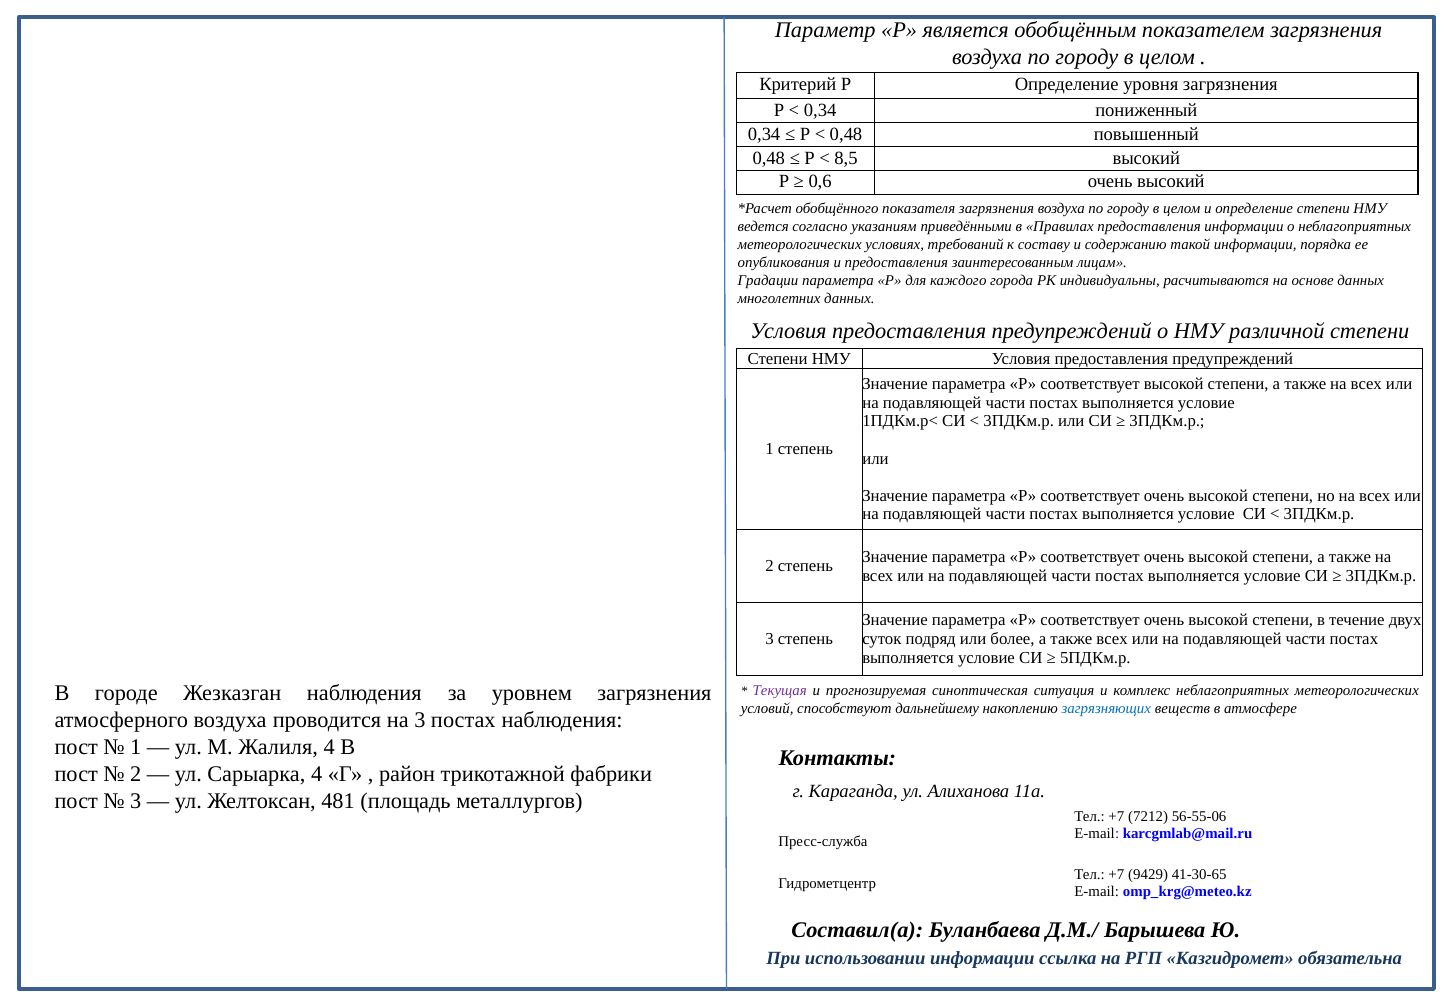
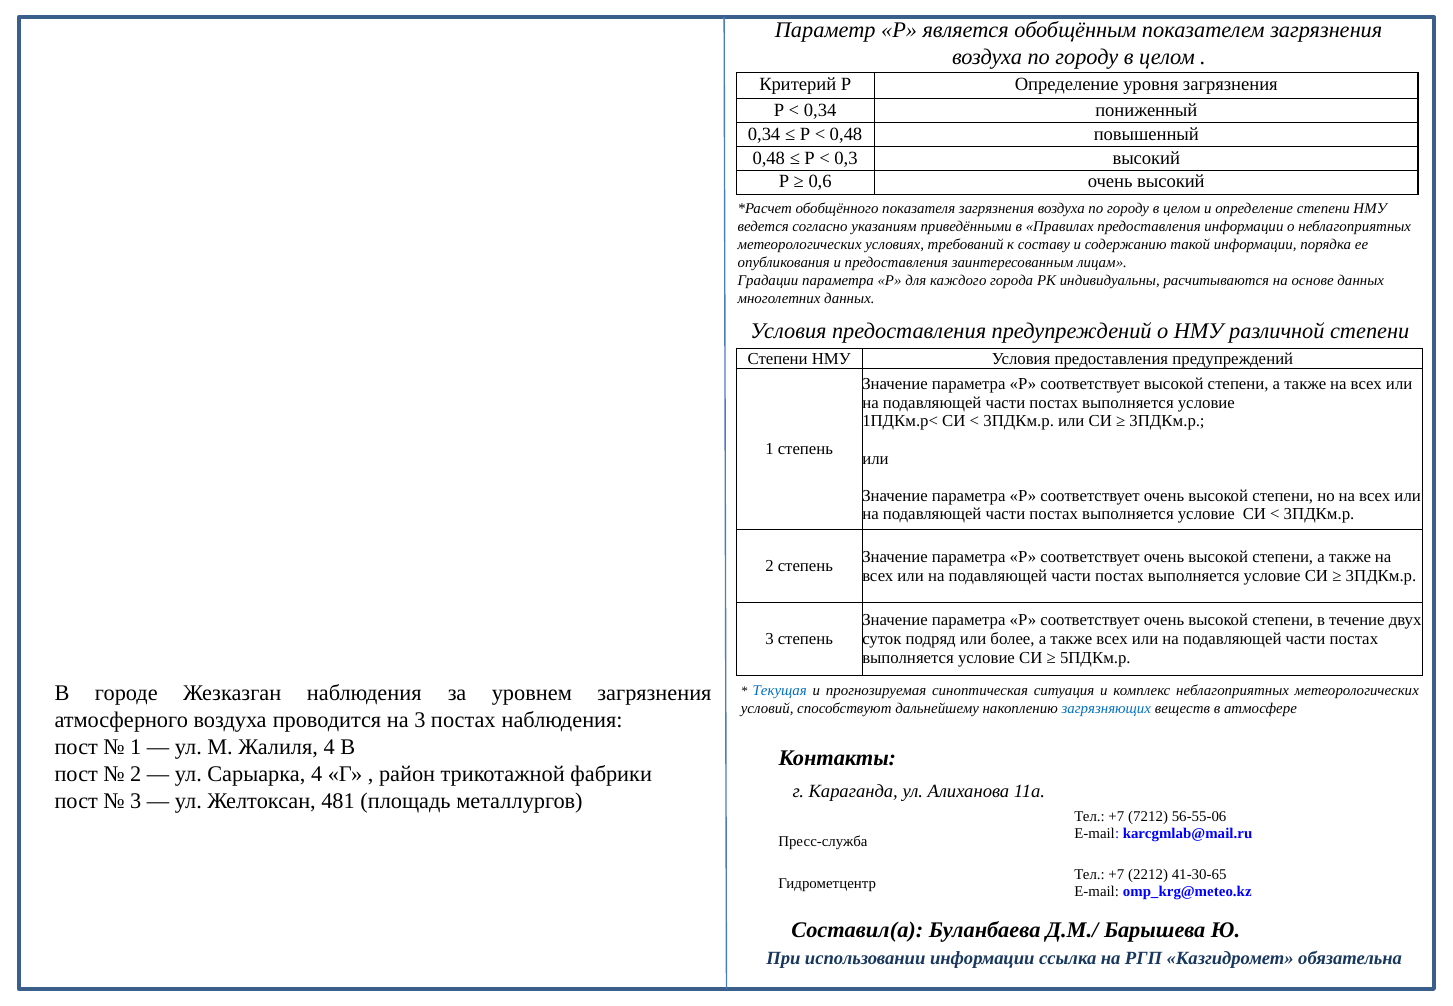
8,5: 8,5 -> 0,3 (846, 158)
Текущая colour: purple -> blue (780, 690)
9429: 9429 -> 2212 (1148, 875)
